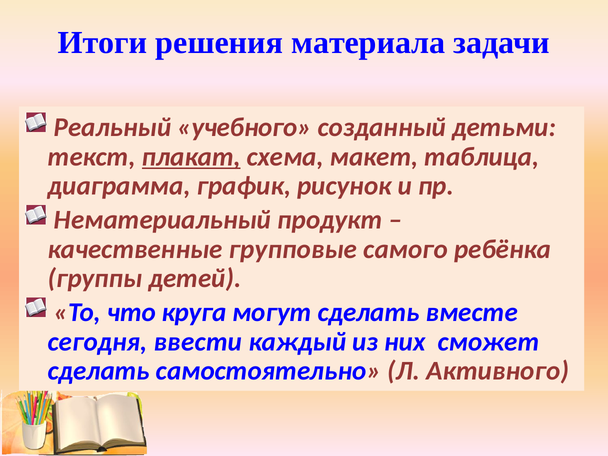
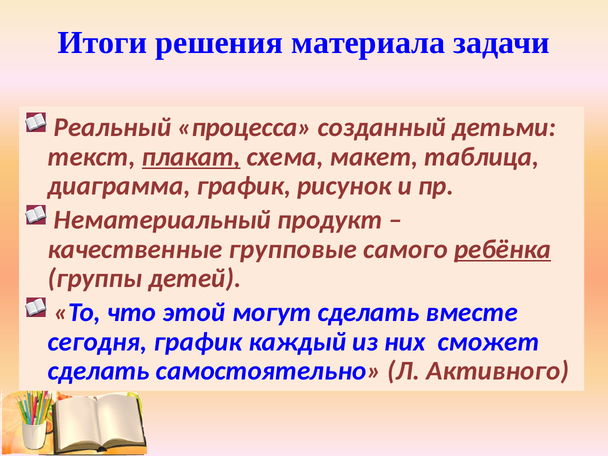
учебного: учебного -> процесса (245, 128)
ребёнка underline: none -> present (503, 249)
круга: круга -> этой (194, 312)
сегодня ввести: ввести -> график (198, 342)
